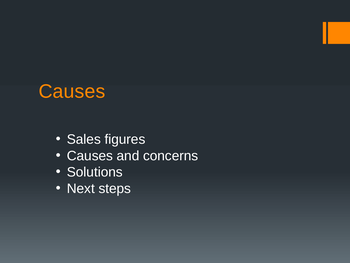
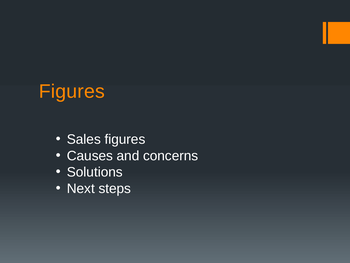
Causes: Causes -> Figures (72, 91)
